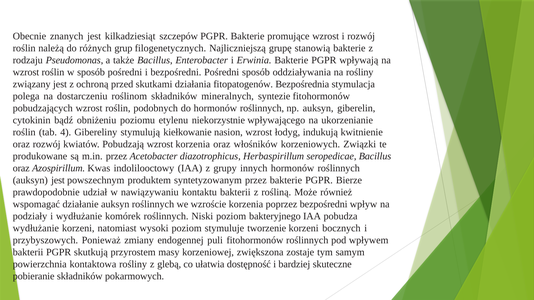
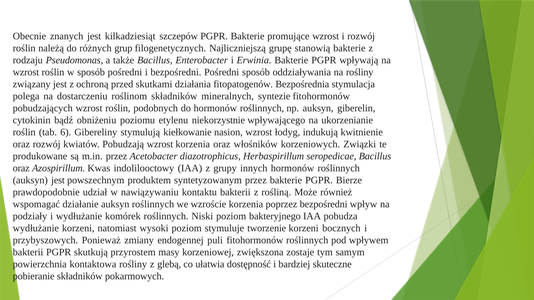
4: 4 -> 6 (66, 132)
